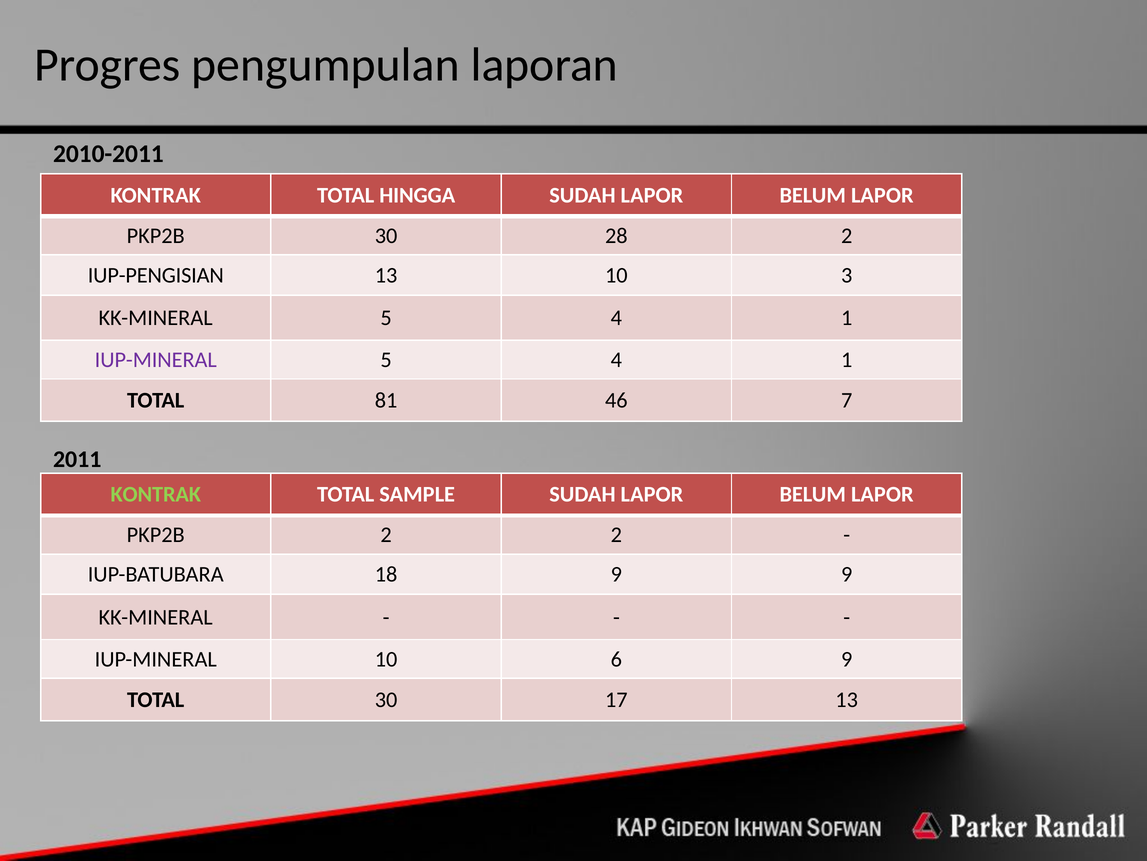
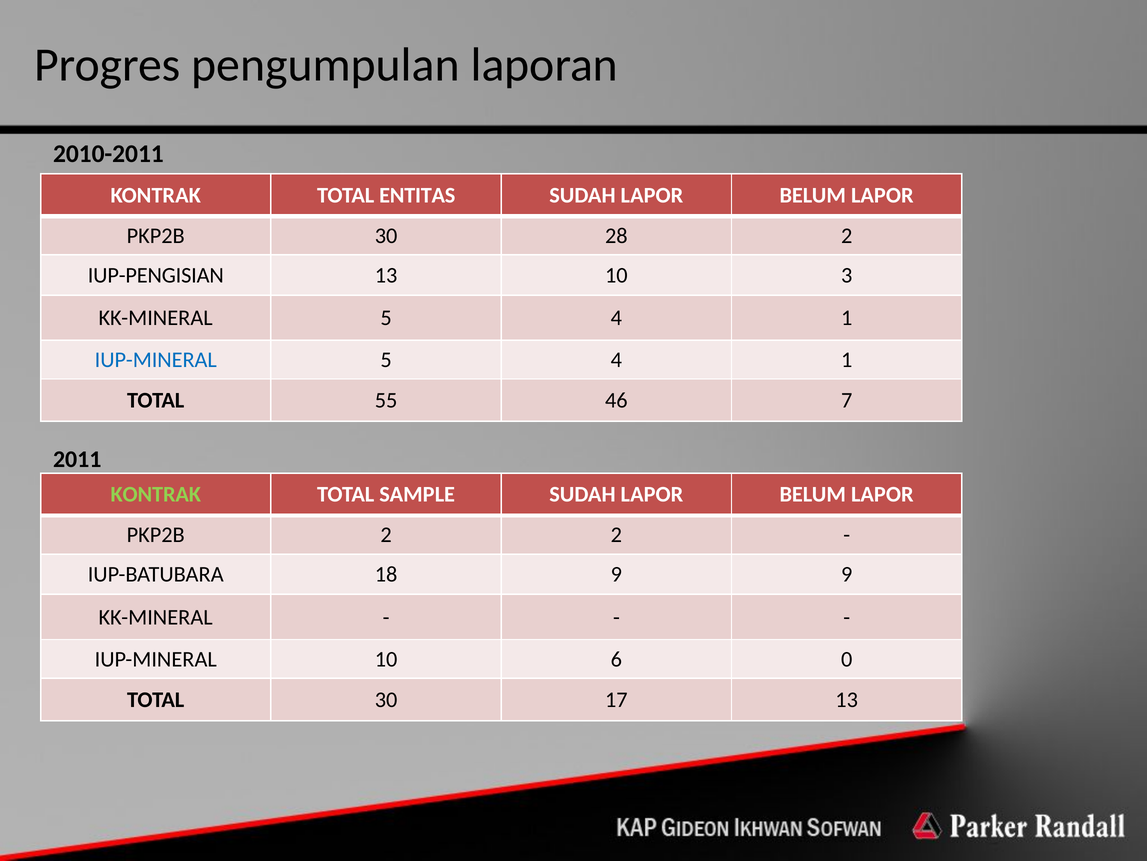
HINGGA: HINGGA -> ENTITAS (417, 195)
IUP-MINERAL colour: purple -> blue (156, 360)
81: 81 -> 55 (386, 400)
6 9: 9 -> 0 (847, 659)
